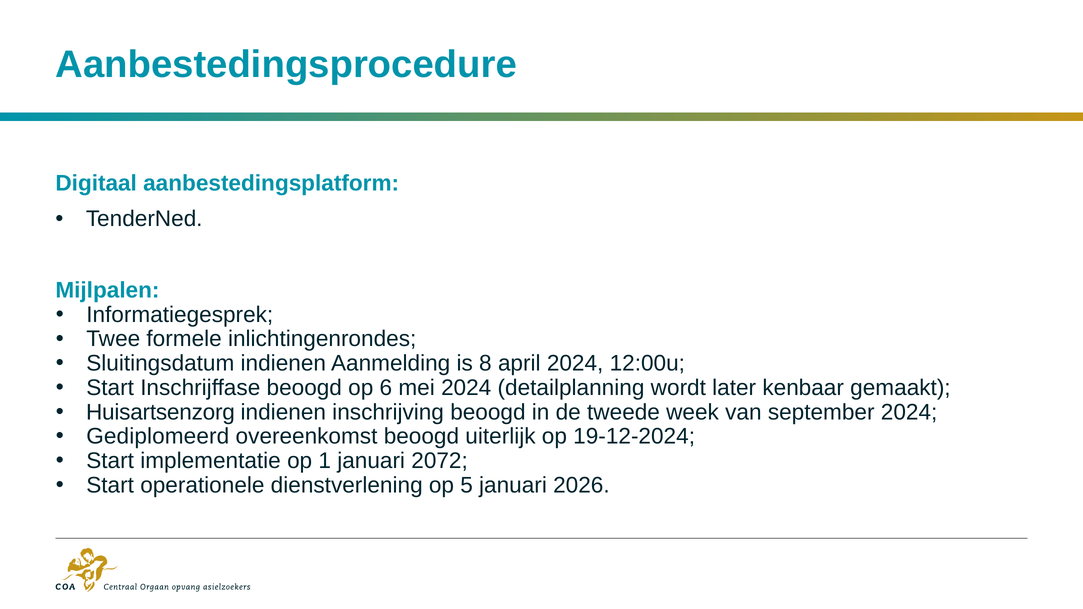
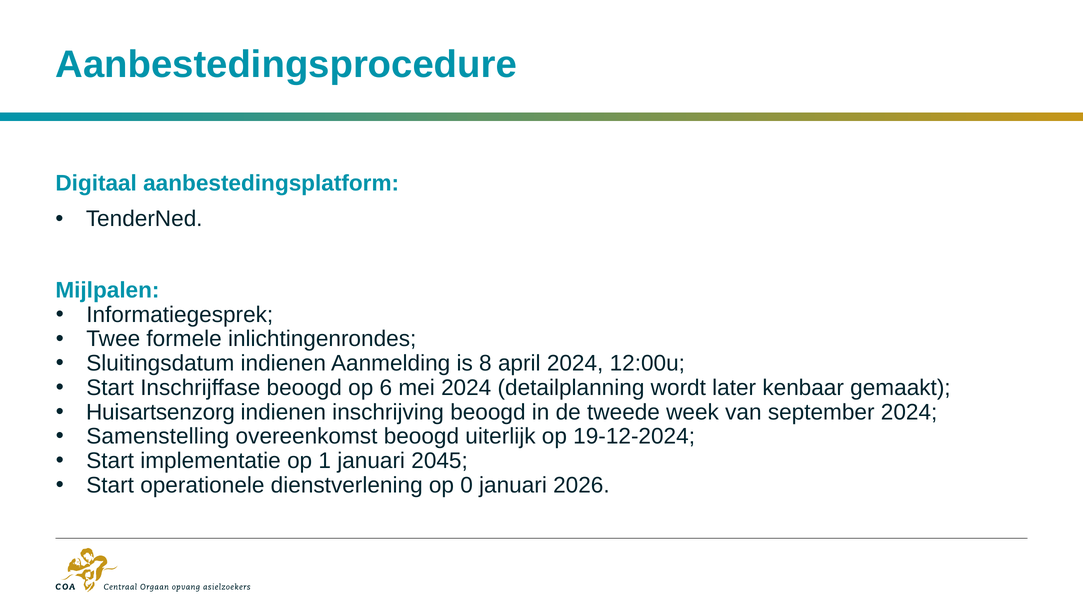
Gediplomeerd: Gediplomeerd -> Samenstelling (158, 437)
2072: 2072 -> 2045 (440, 461)
5: 5 -> 0 (467, 485)
